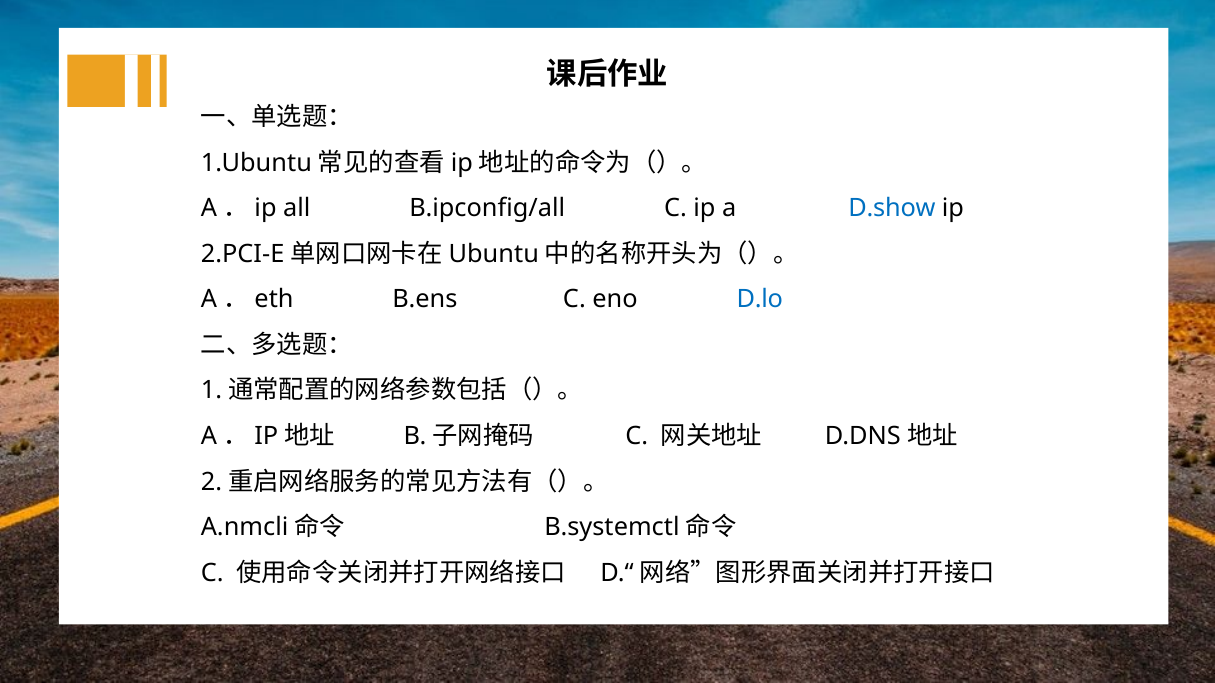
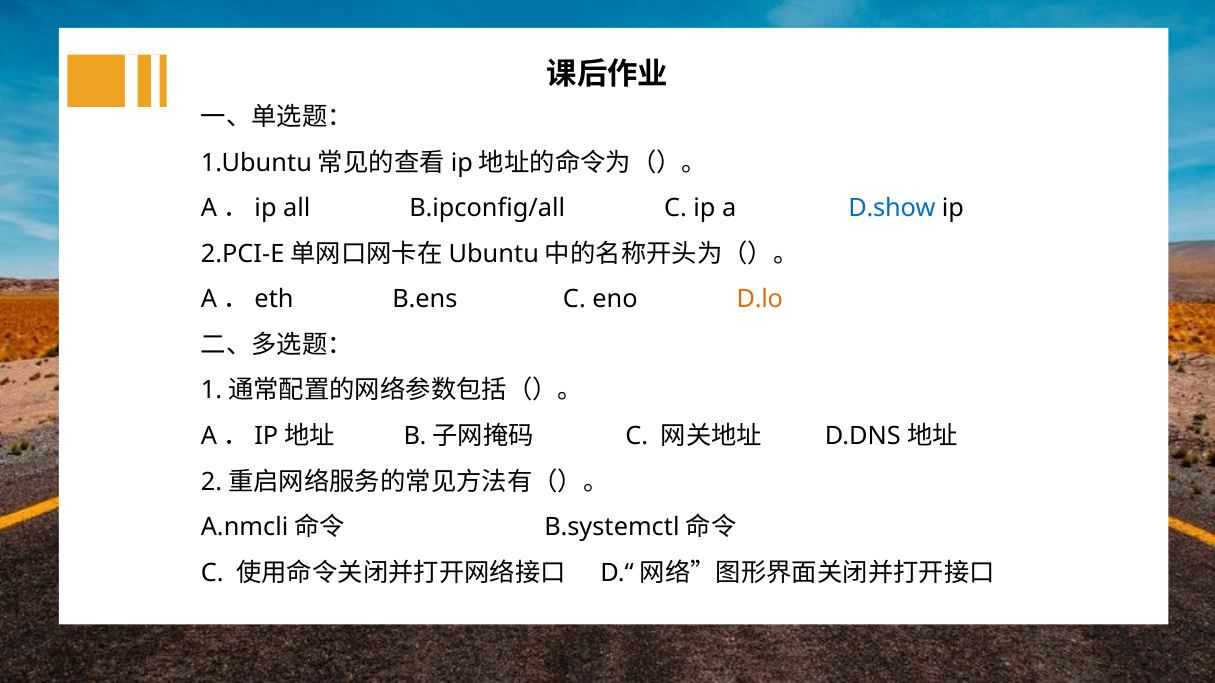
D.lo colour: blue -> orange (760, 300)
